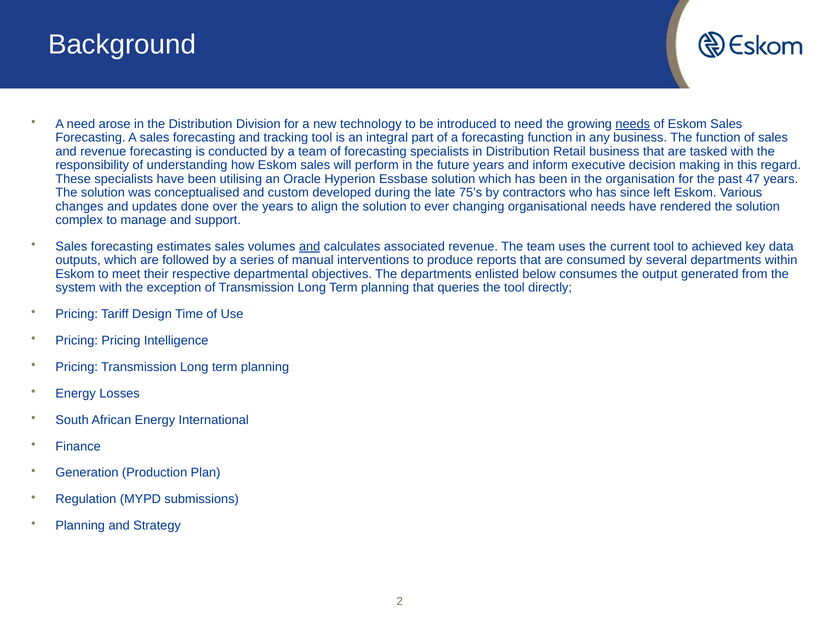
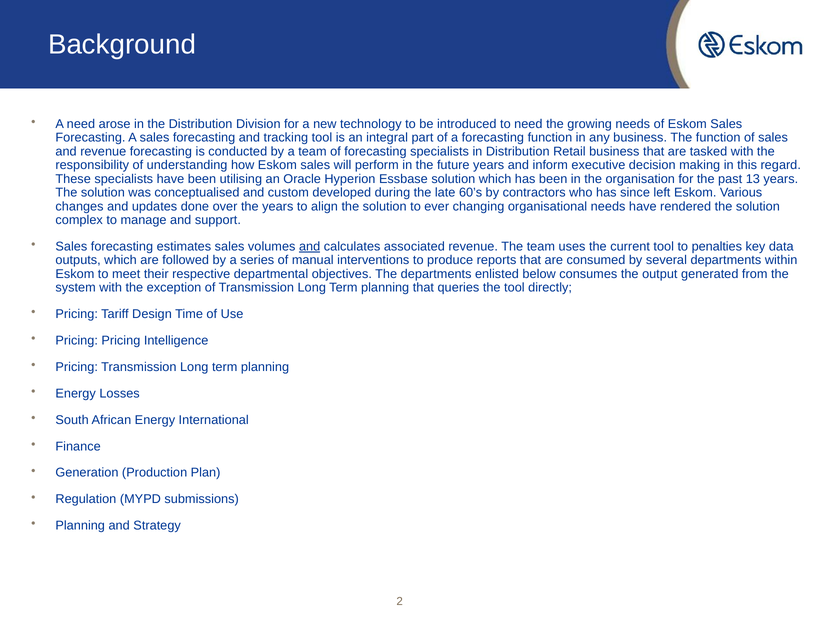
needs underline: present -> none (633, 124)
47: 47 -> 13 (753, 179)
75’s: 75’s -> 60’s (471, 193)
achieved: achieved -> penalties (717, 247)
